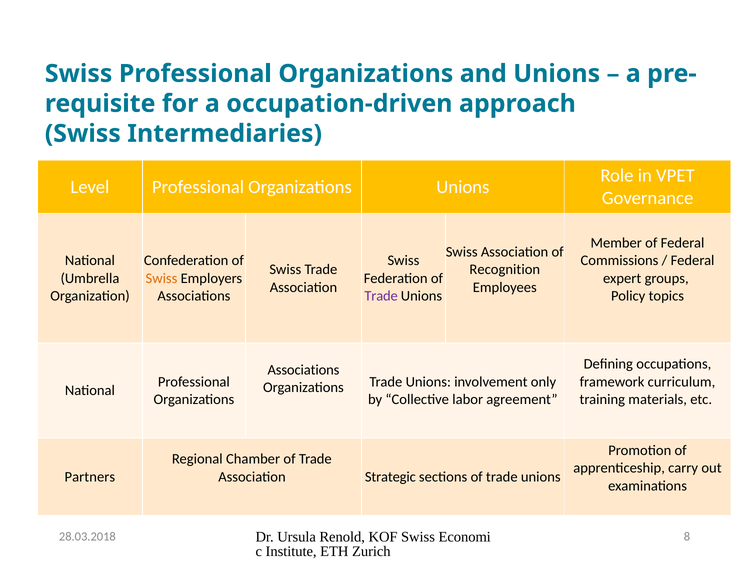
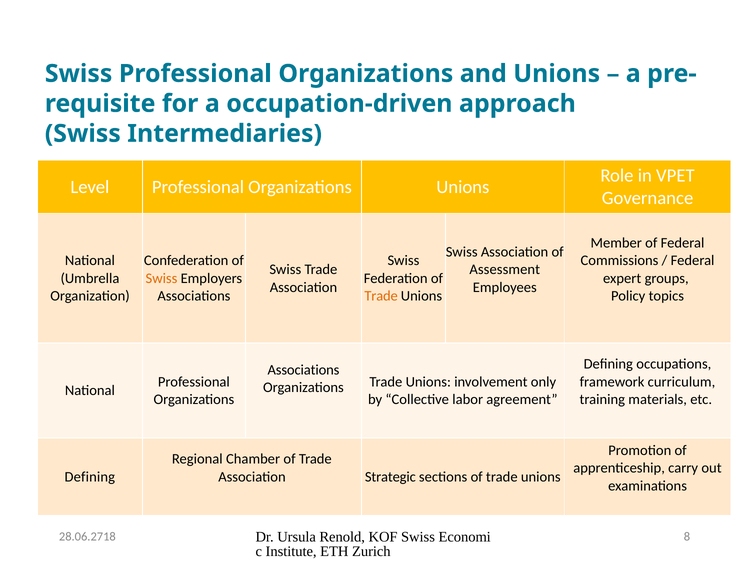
Recognition: Recognition -> Assessment (505, 269)
Trade colour: purple -> orange (381, 296)
Partners: Partners -> Defining (90, 477)
28.03.2018: 28.03.2018 -> 28.06.2718 (87, 536)
